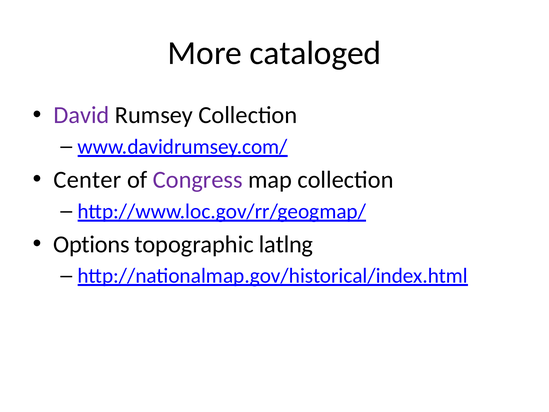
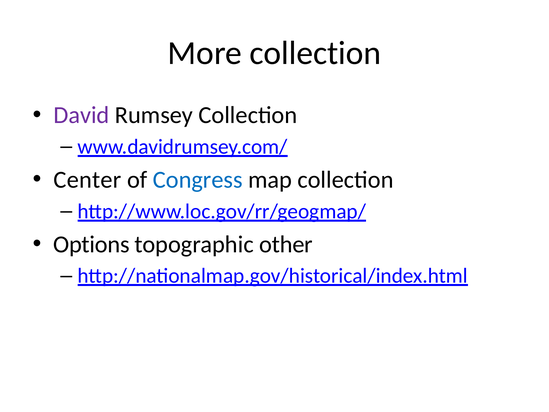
More cataloged: cataloged -> collection (315, 53)
Congress colour: purple -> blue (198, 180)
latlng: latlng -> other (286, 244)
